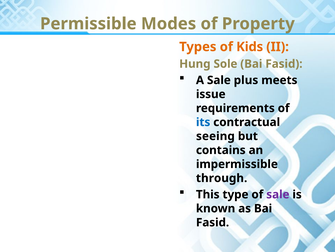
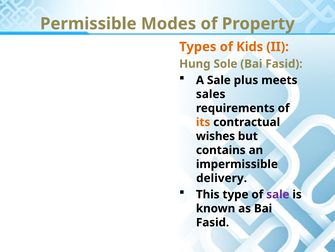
issue: issue -> sales (211, 94)
its colour: blue -> orange (203, 122)
seeing: seeing -> wishes (216, 136)
through: through -> delivery (222, 178)
